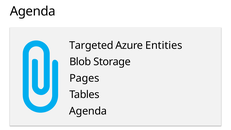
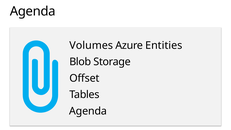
Targeted: Targeted -> Volumes (91, 45)
Pages: Pages -> Offset (84, 78)
